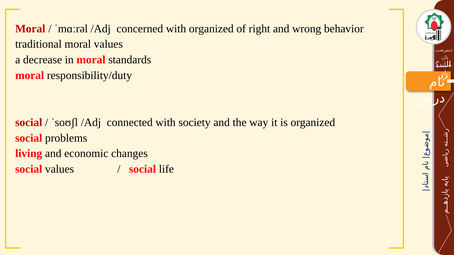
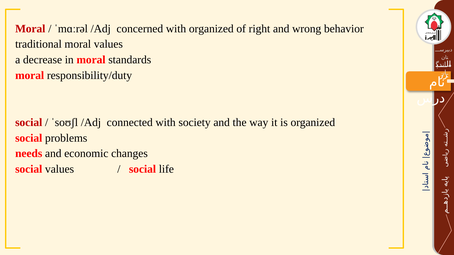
living: living -> needs (29, 154)
